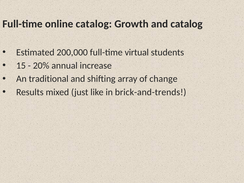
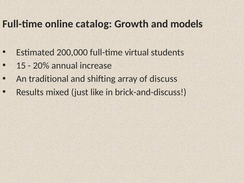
and catalog: catalog -> models (187, 24)
change: change -> discuss (163, 79)
brick-and-trends: brick-and-trends -> brick-and-discuss (151, 92)
